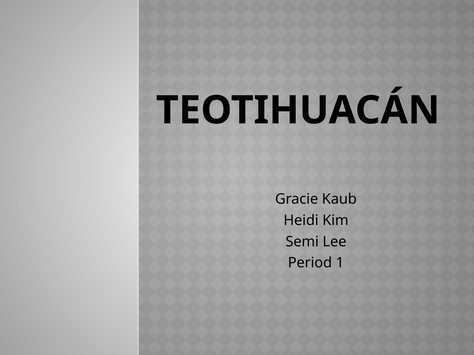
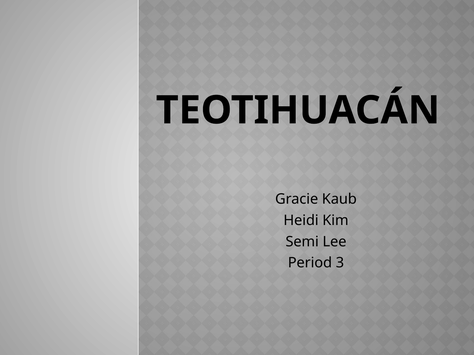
1: 1 -> 3 (340, 263)
